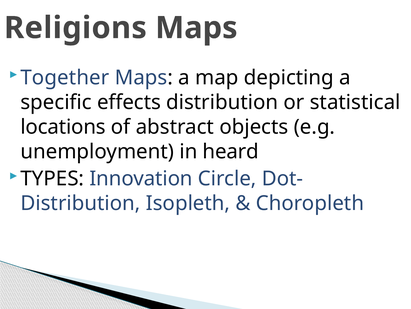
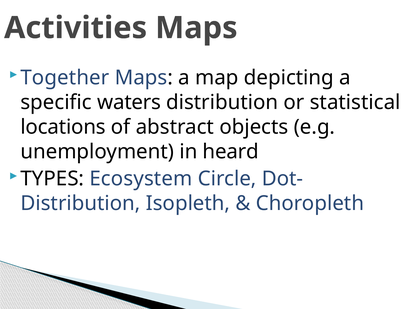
Religions: Religions -> Activities (76, 28)
effects: effects -> waters (129, 102)
Innovation: Innovation -> Ecosystem (141, 178)
